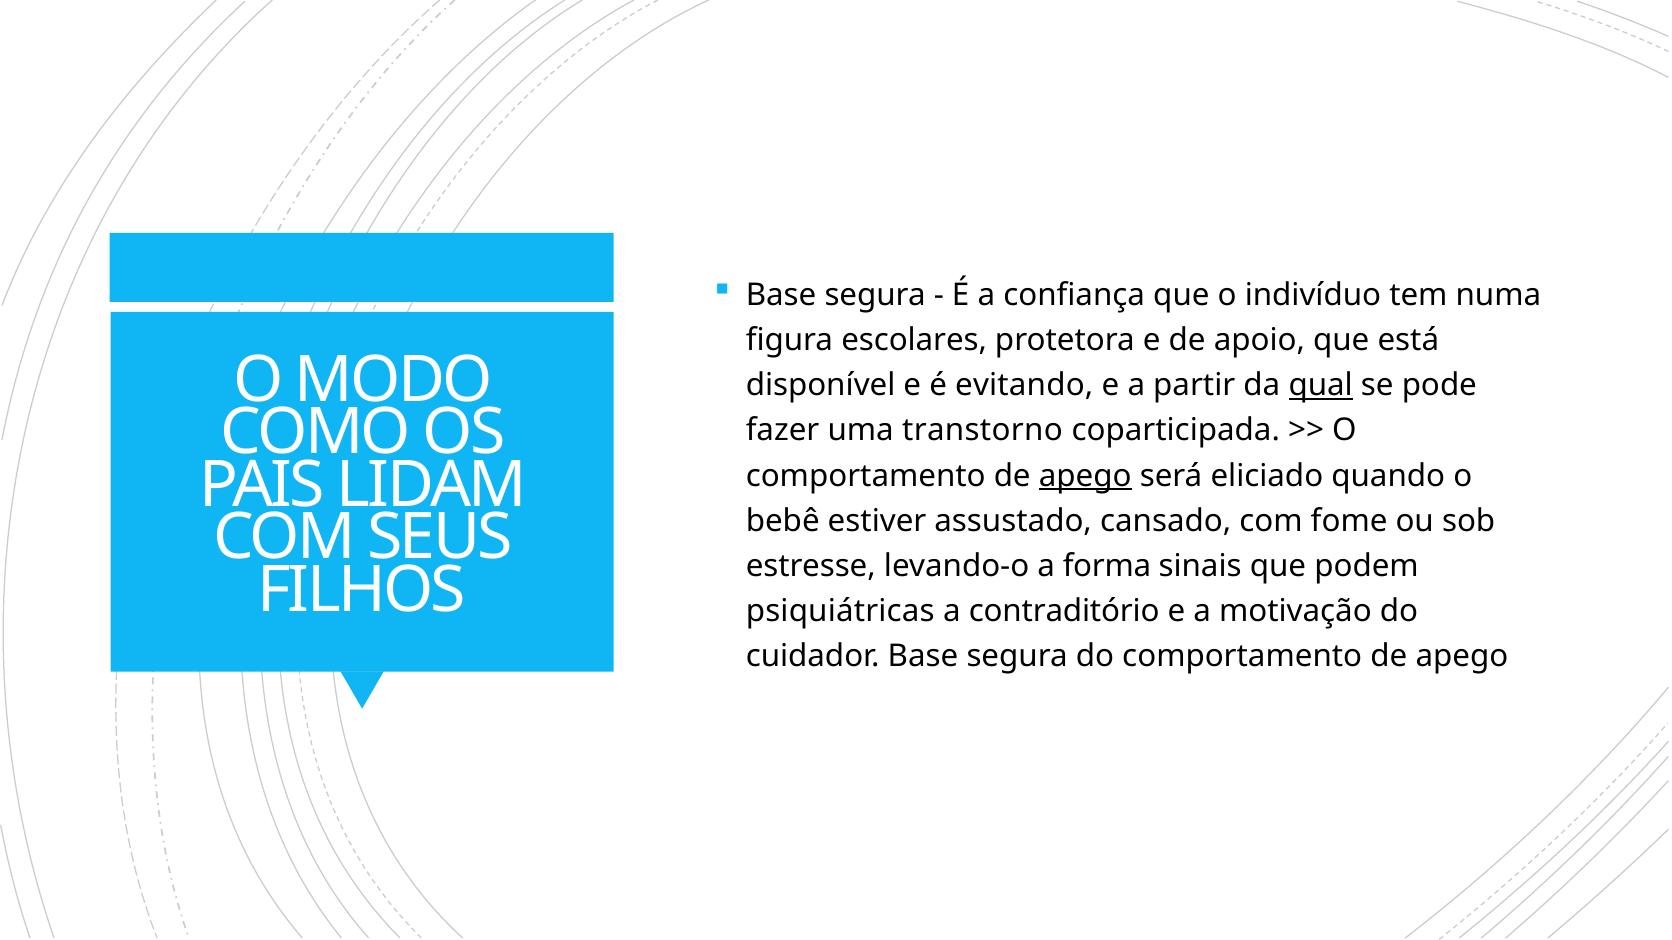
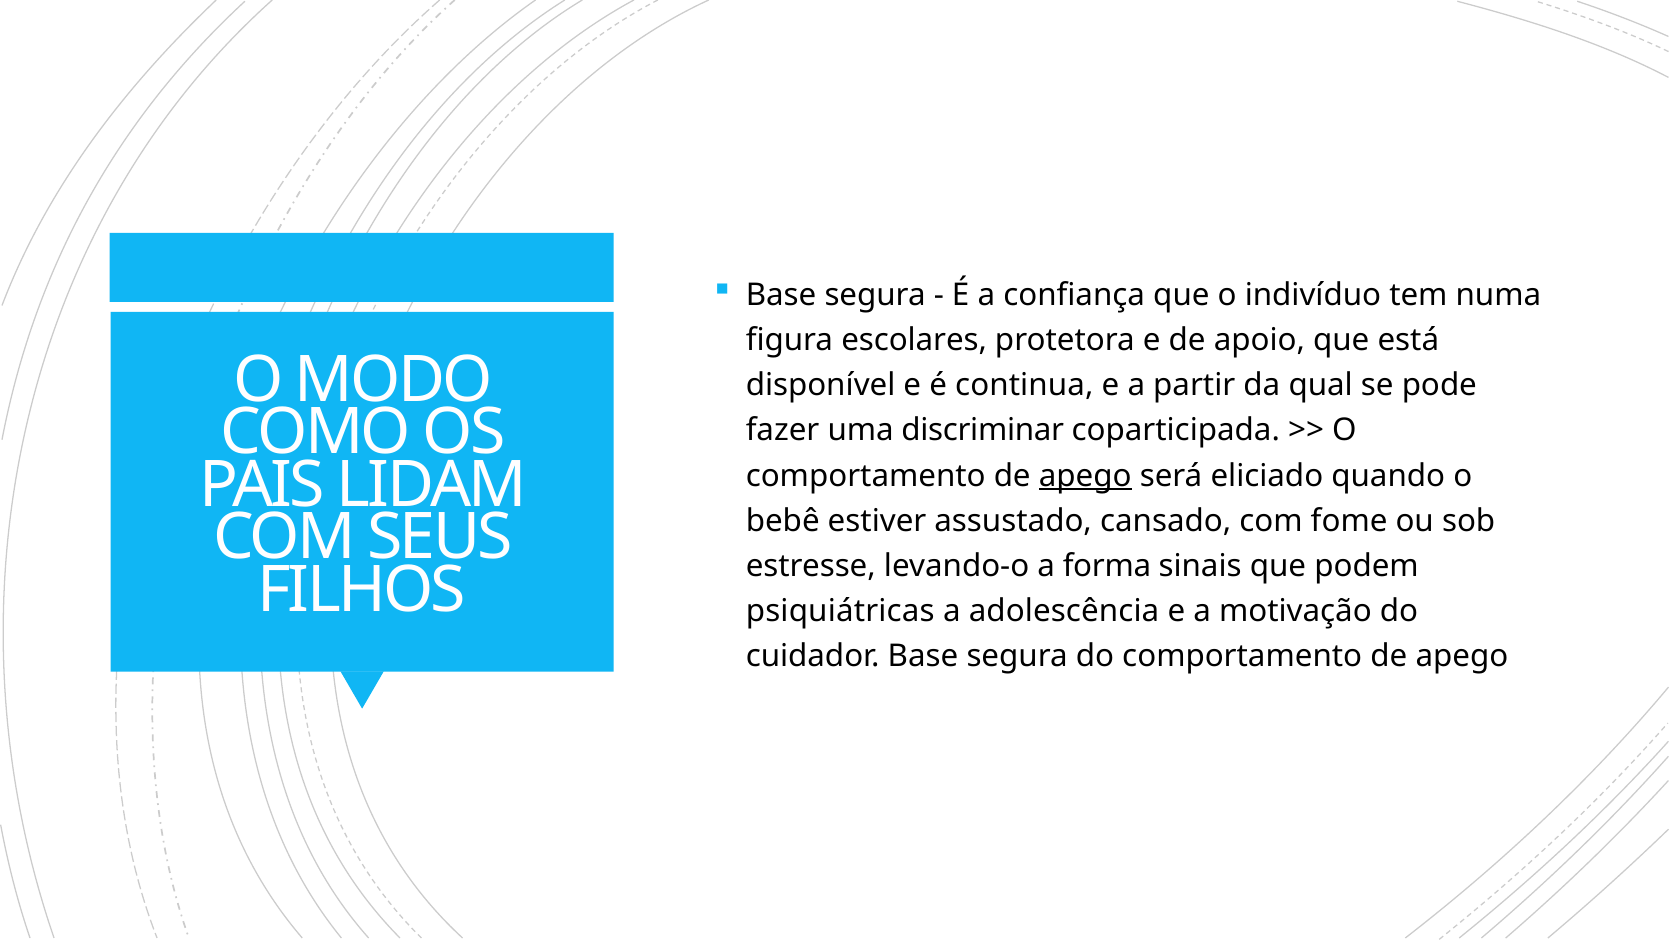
evitando: evitando -> continua (1024, 386)
qual underline: present -> none (1321, 386)
transtorno: transtorno -> discriminar (983, 431)
contraditório: contraditório -> adolescência (1064, 611)
